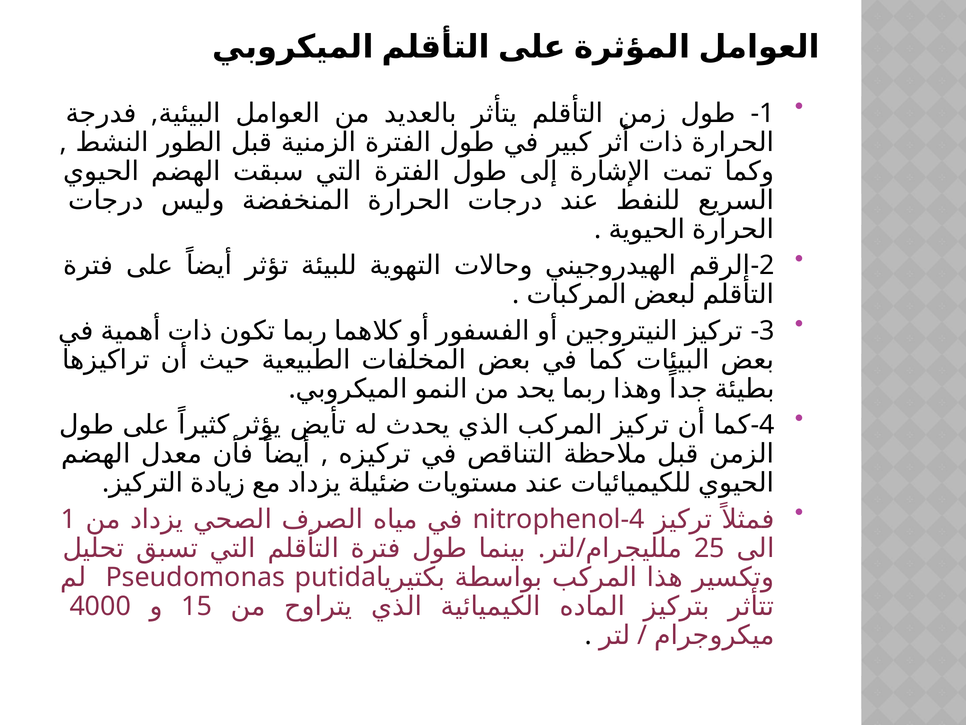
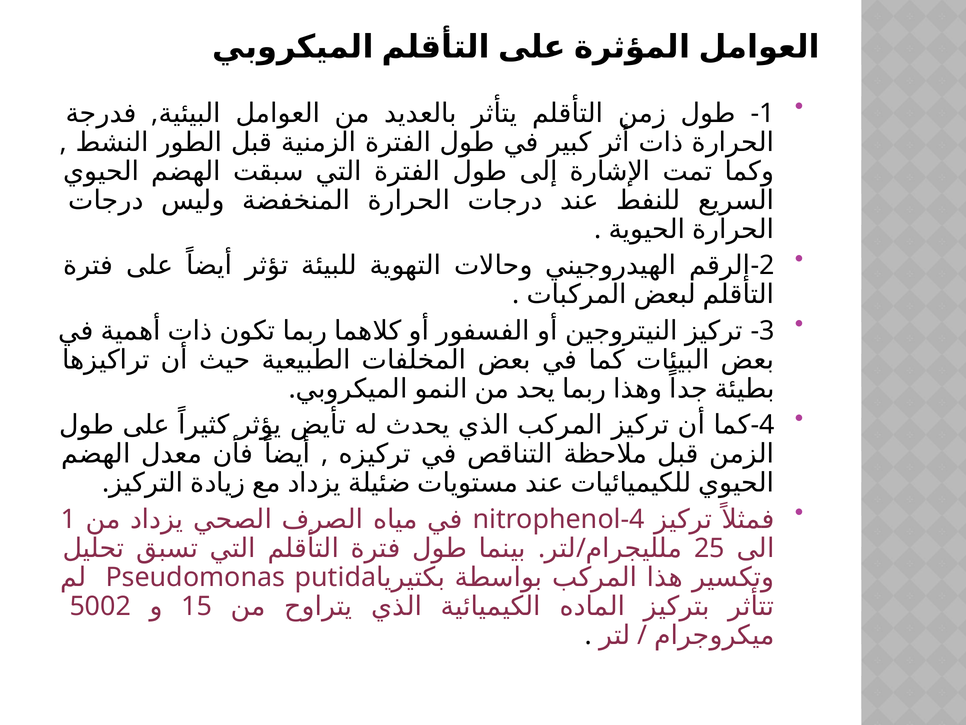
4000: 4000 -> 5002 (100, 606)
